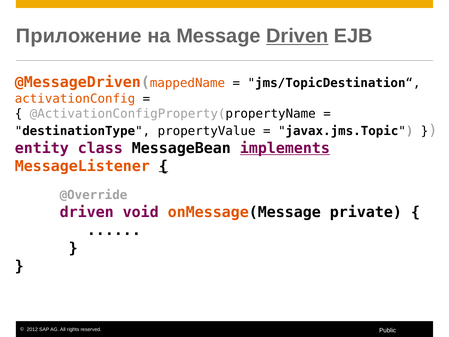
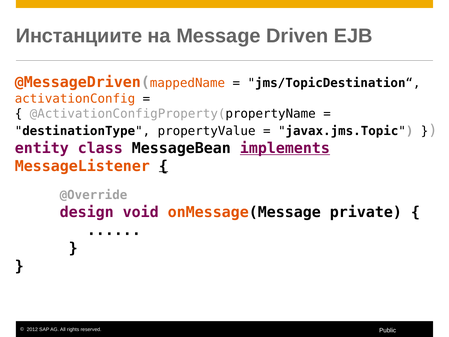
Приложение: Приложение -> Инстанциите (79, 36)
Driven underline: present -> none (297, 36)
driven: driven -> design (87, 212)
